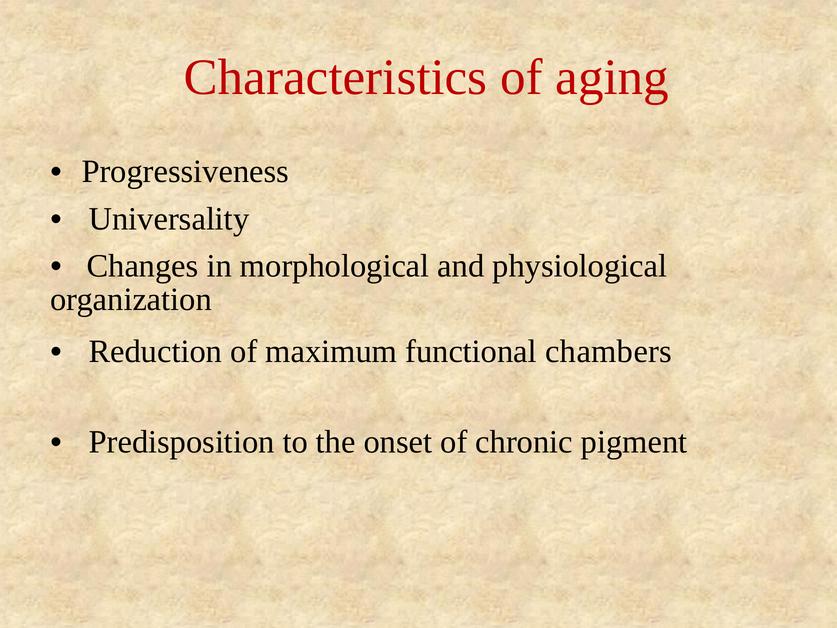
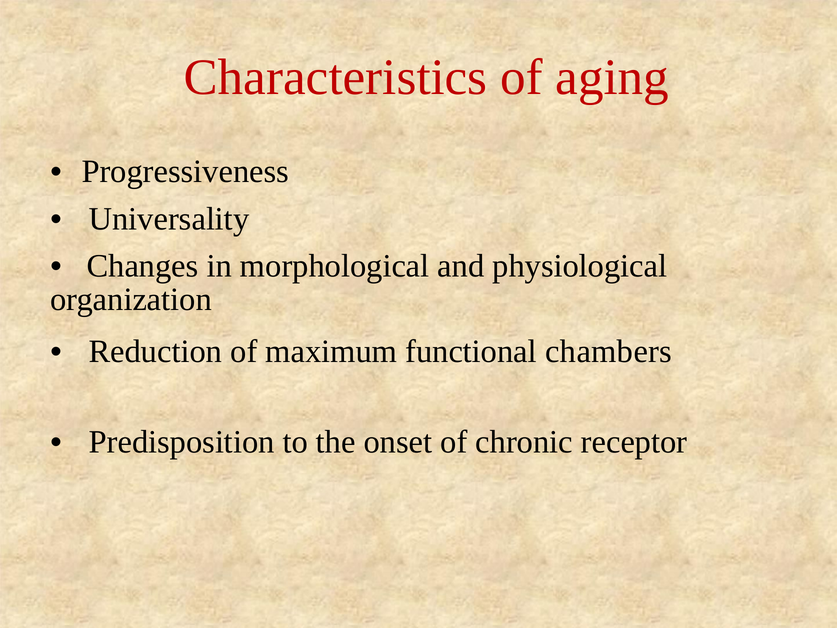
pigment: pigment -> receptor (634, 442)
